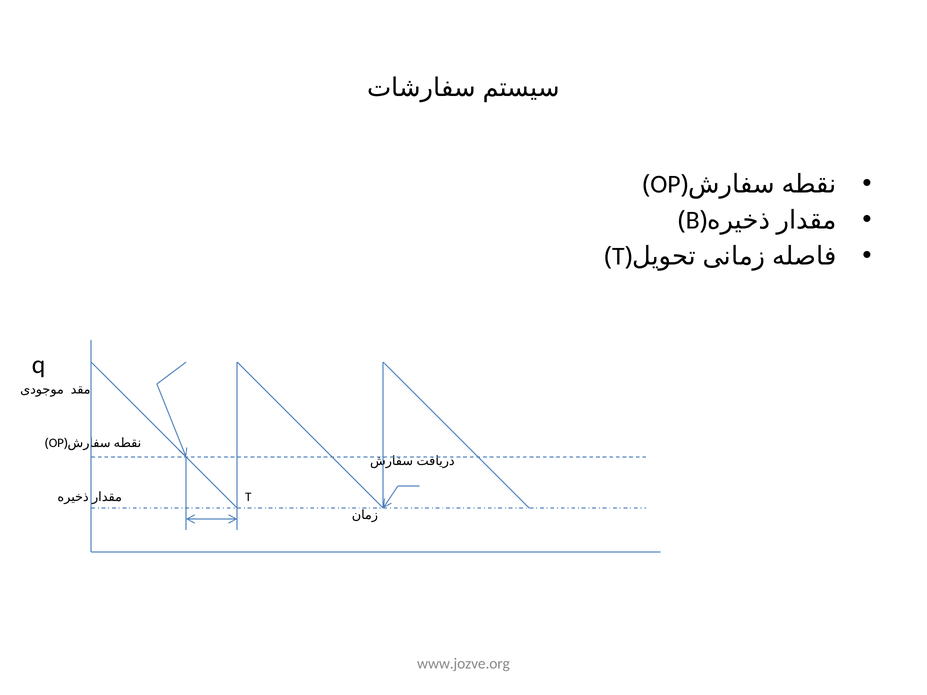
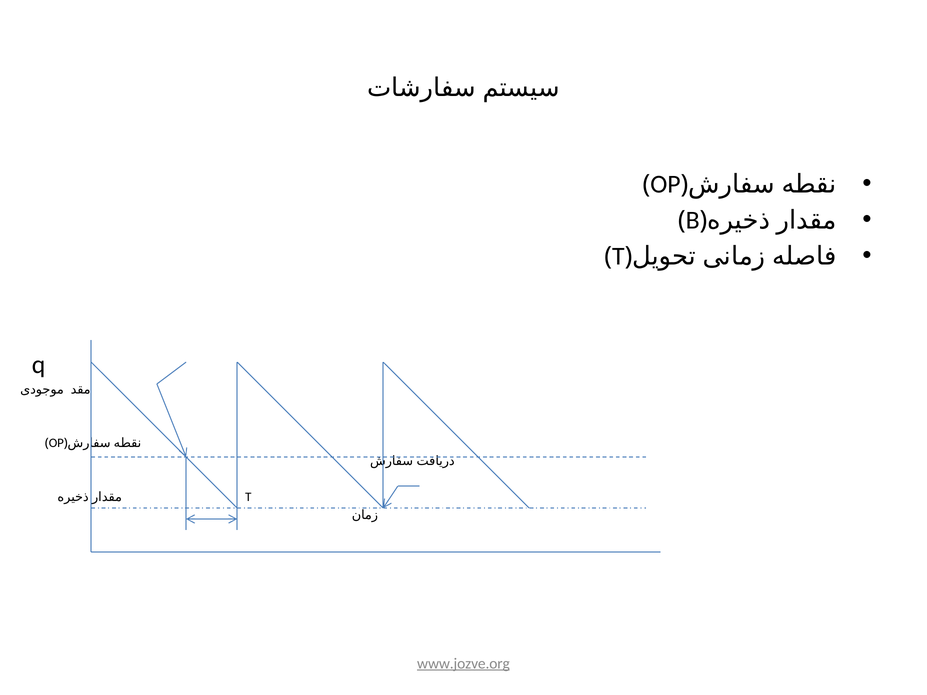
www.jozve.org underline: none -> present (463, 664)
